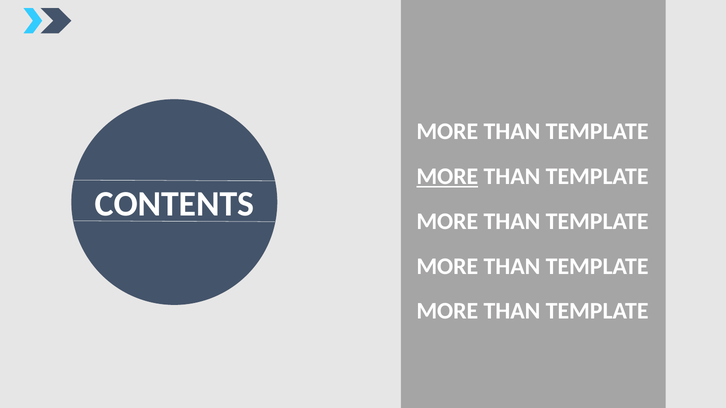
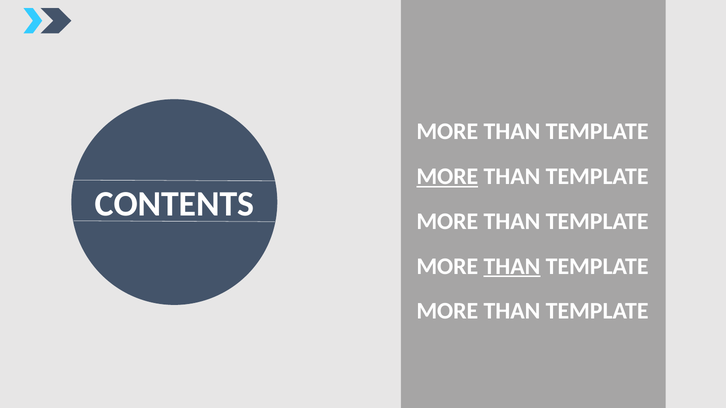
THAN underline: none -> present (512, 266)
